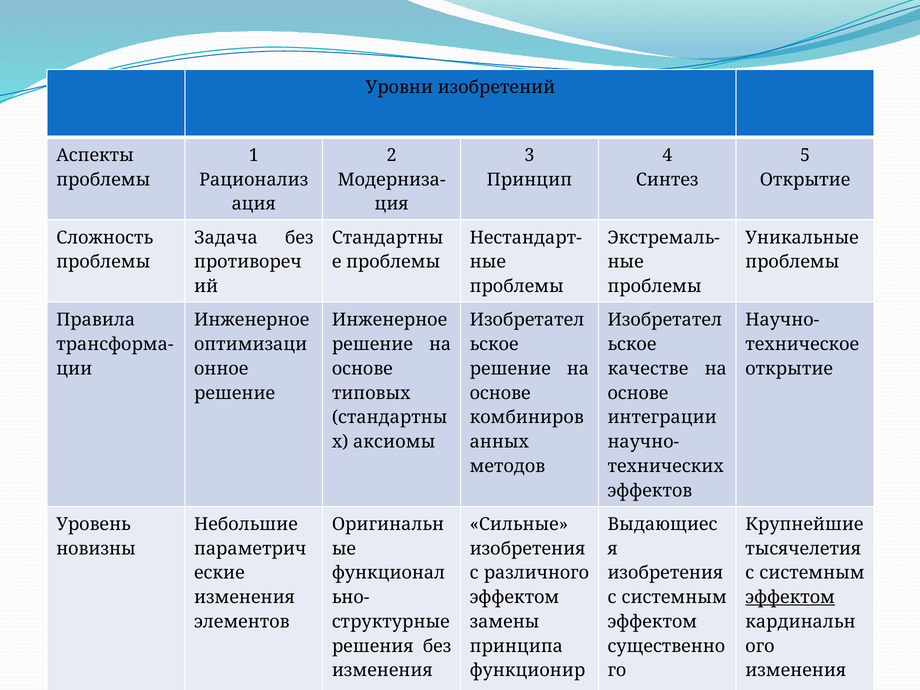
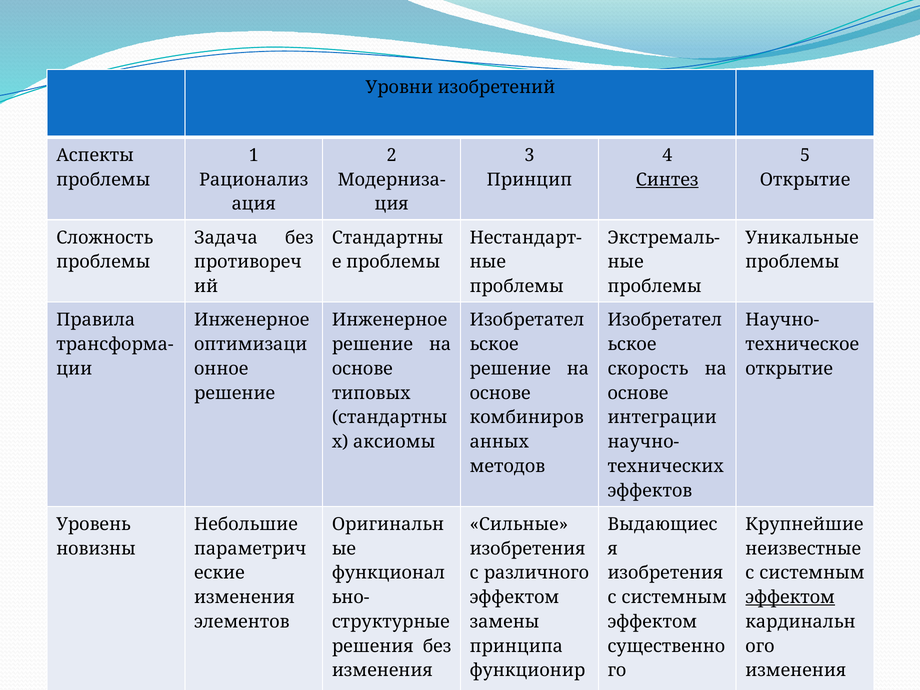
Синтез underline: none -> present (667, 180)
качестве: качестве -> скорость (648, 369)
тысячелетия: тысячелетия -> неизвестные (803, 549)
